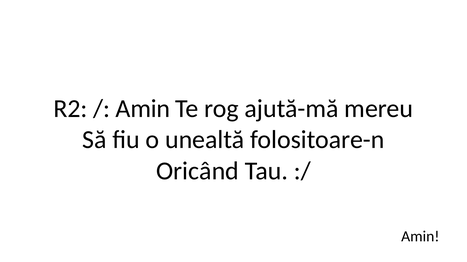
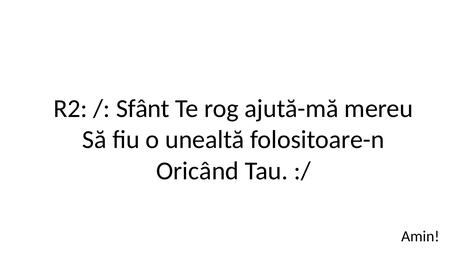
Amin: Amin -> Sfânt (143, 109)
